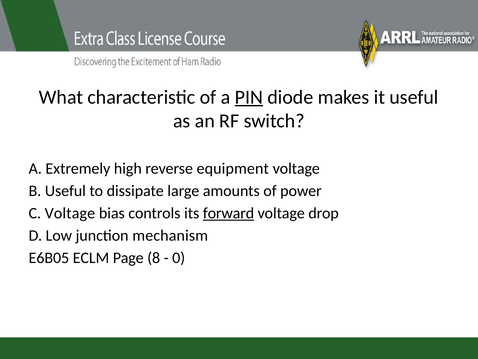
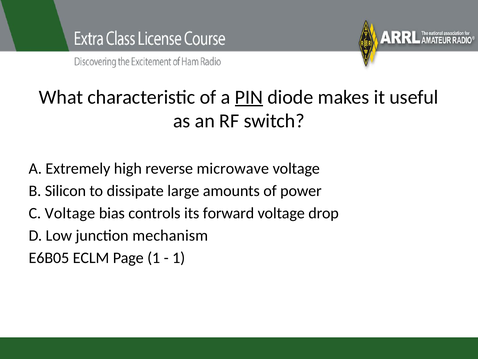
equipment: equipment -> microwave (233, 168)
B Useful: Useful -> Silicon (65, 191)
forward underline: present -> none (229, 213)
Page 8: 8 -> 1 (154, 258)
0: 0 -> 1 (179, 258)
